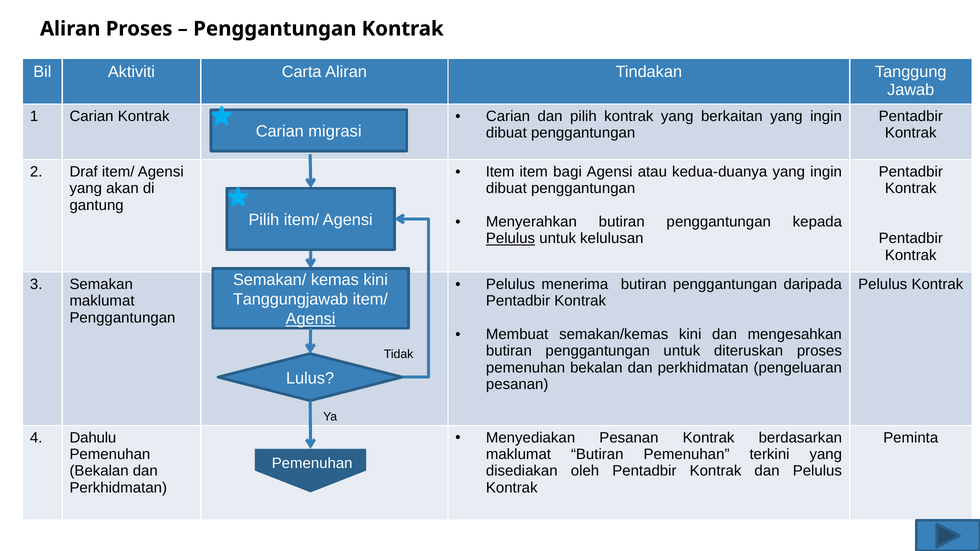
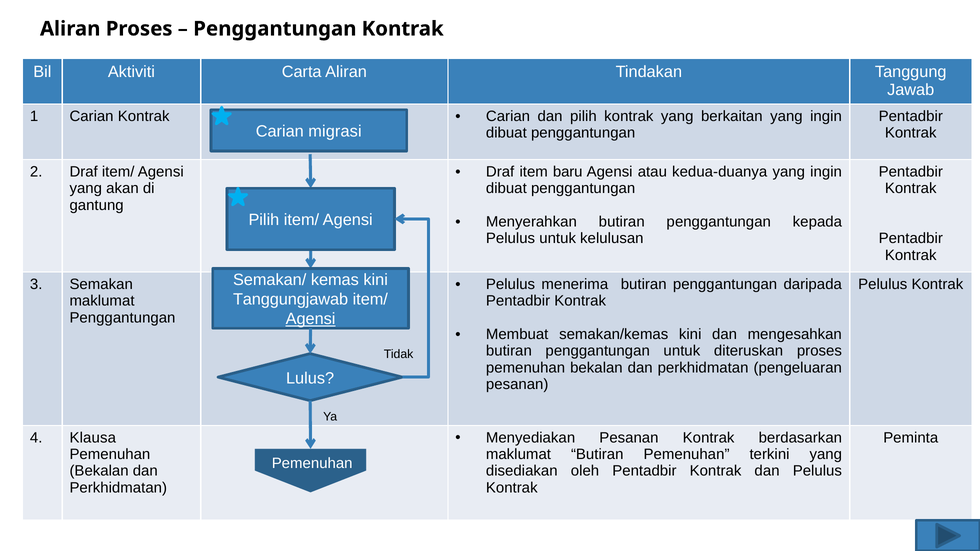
Item: Item -> Draf (500, 172)
bagi: bagi -> baru (568, 172)
Pelulus underline: present -> none (511, 239)
Dahulu: Dahulu -> Klausa (93, 438)
